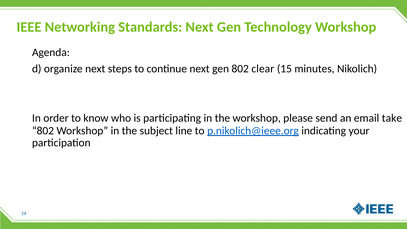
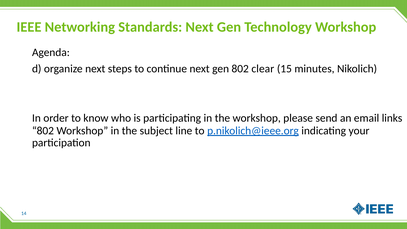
take: take -> links (392, 118)
